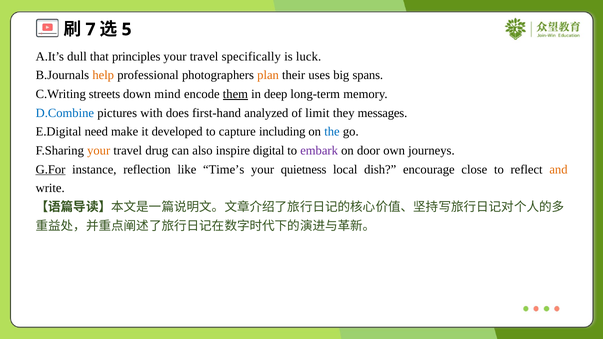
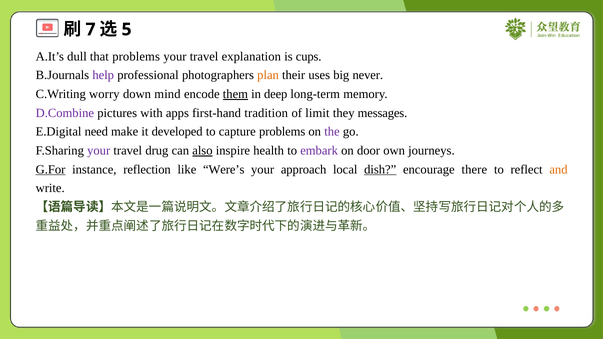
that principles: principles -> problems (136, 56)
specifically: specifically -> explanation (251, 56)
luck: luck -> cups (309, 56)
help colour: orange -> purple (103, 75)
spans: spans -> never (368, 75)
streets: streets -> worry (104, 94)
D.Combine colour: blue -> purple (65, 113)
does: does -> apps (177, 113)
analyzed: analyzed -> tradition (266, 113)
capture including: including -> problems (282, 132)
the colour: blue -> purple (332, 132)
your colour: orange -> purple (99, 151)
also underline: none -> present (202, 151)
digital: digital -> health (269, 151)
Time’s: Time’s -> Were’s (224, 170)
quietness: quietness -> approach (304, 170)
dish underline: none -> present (380, 170)
close: close -> there (474, 170)
